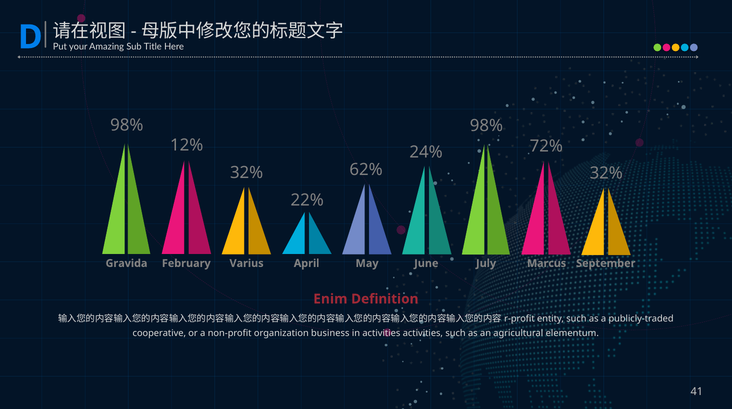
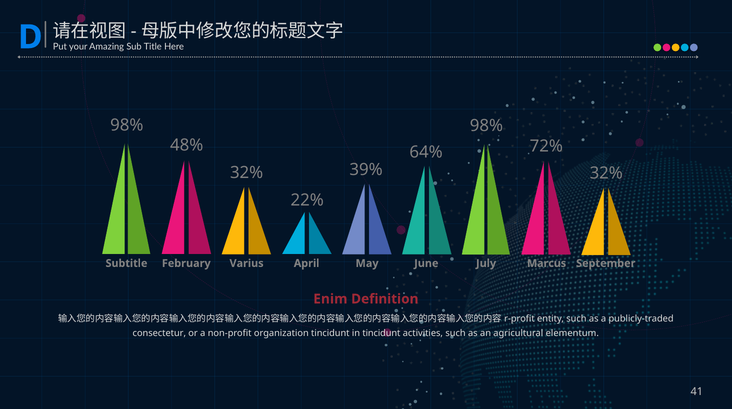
12%: 12% -> 48% (187, 145)
24%: 24% -> 64% (426, 152)
62%: 62% -> 39% (366, 170)
Gravida: Gravida -> Subtitle (126, 263)
cooperative: cooperative -> consectetur (159, 333)
organization business: business -> tincidunt (330, 333)
in activities: activities -> tincidunt (381, 333)
